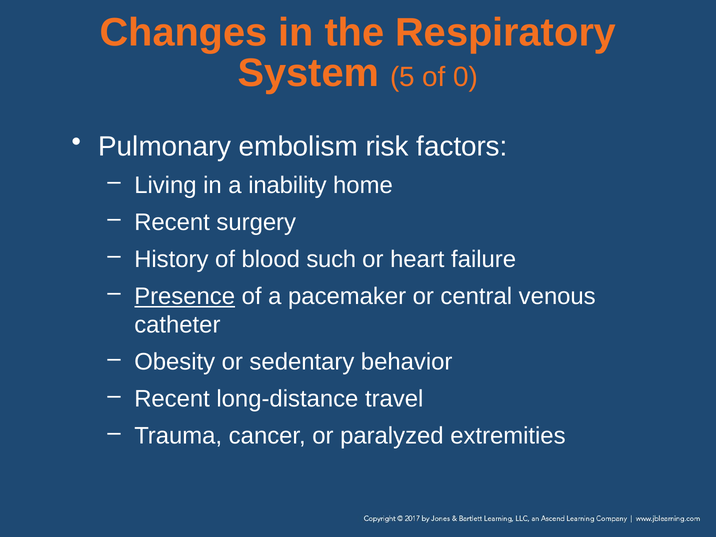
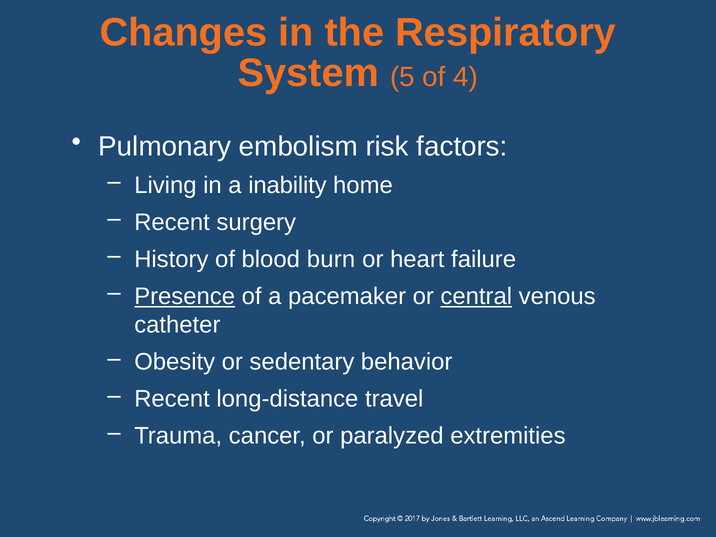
0: 0 -> 4 (466, 77)
such: such -> burn (331, 259)
central underline: none -> present (476, 296)
